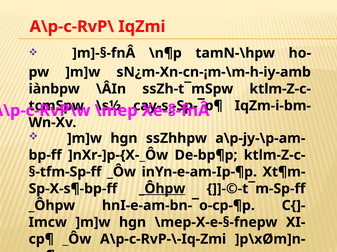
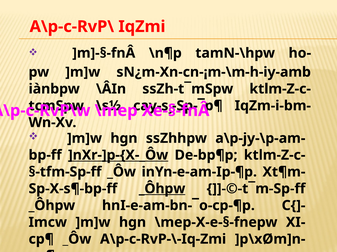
]nXr-]p-{X-_Ôw underline: none -> present (118, 155)
